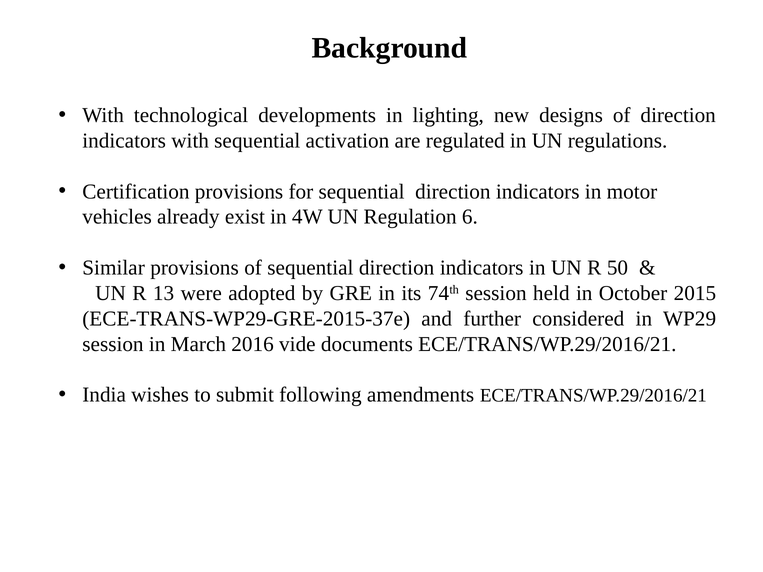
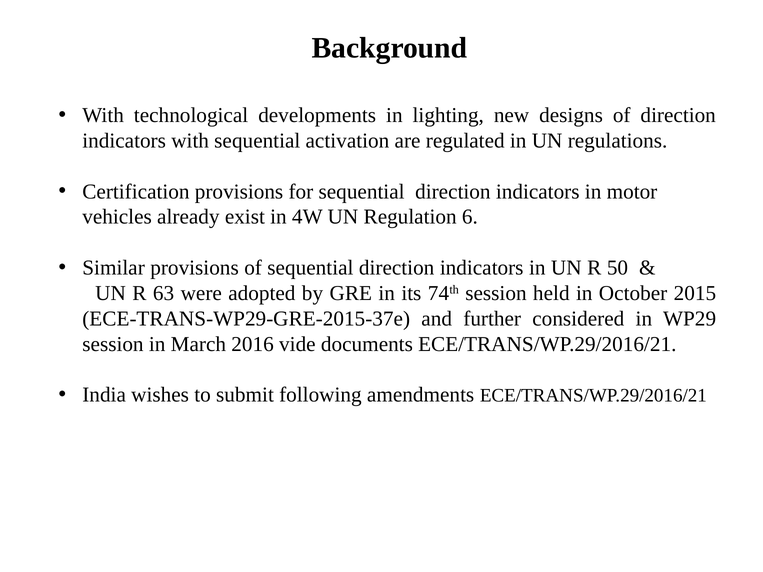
13: 13 -> 63 (164, 293)
